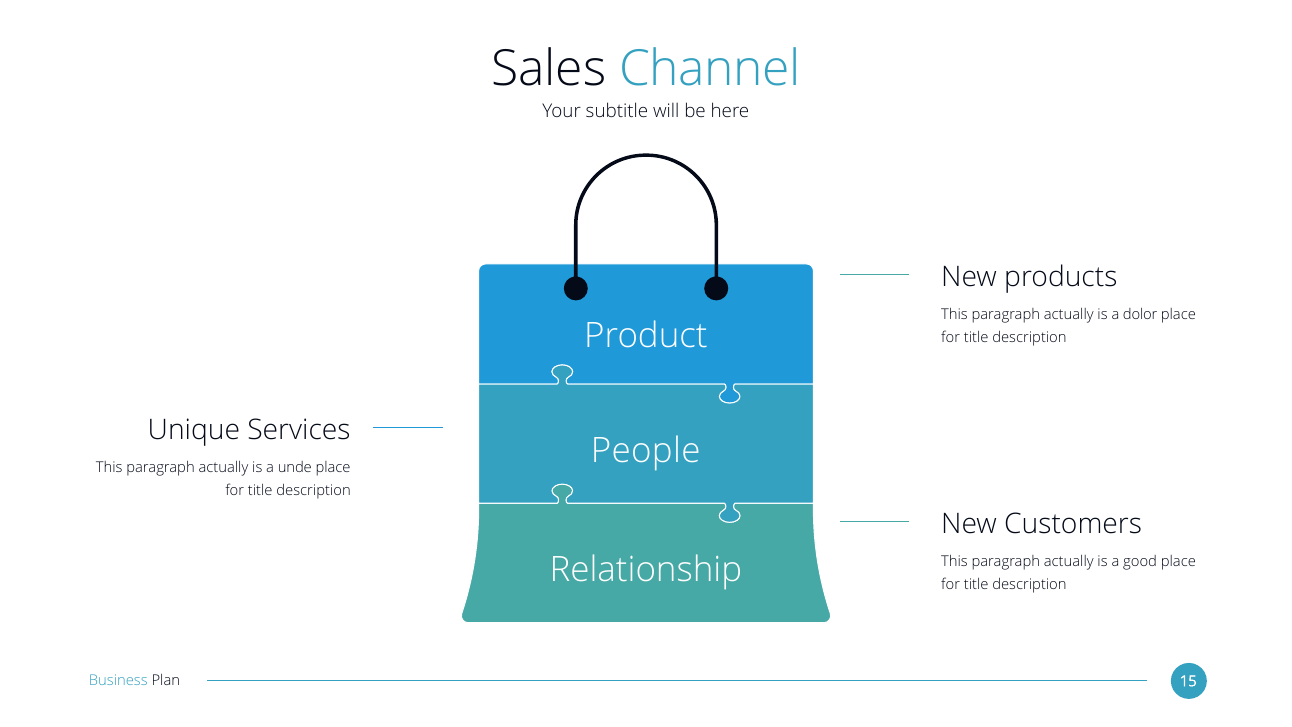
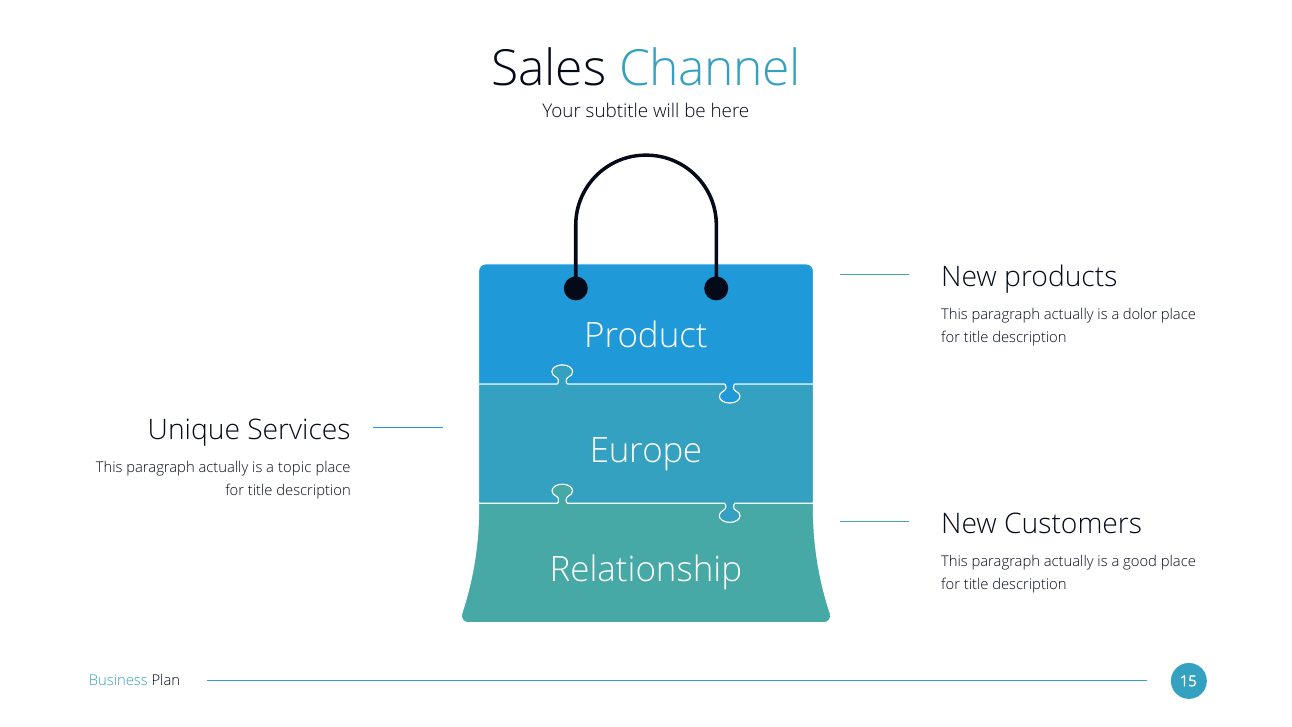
People: People -> Europe (646, 451)
unde: unde -> topic (295, 468)
